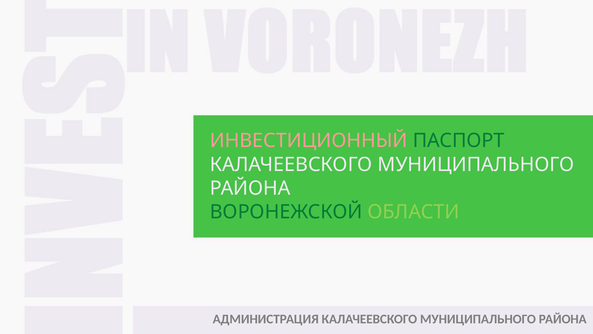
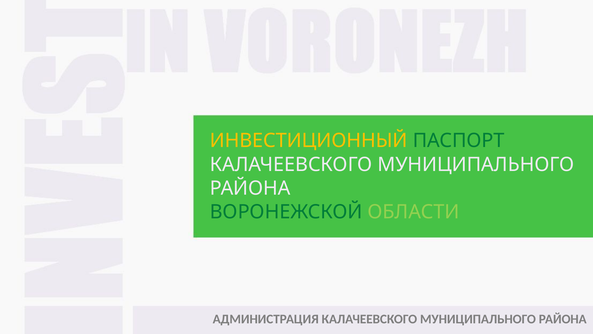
ИНВЕСТИЦИОННЫЙ colour: pink -> yellow (309, 141)
